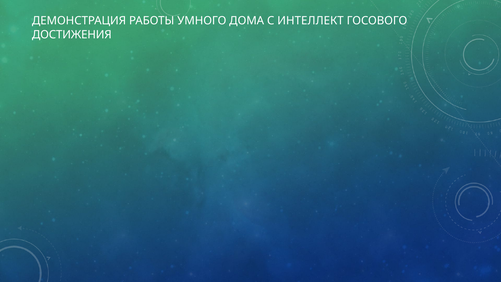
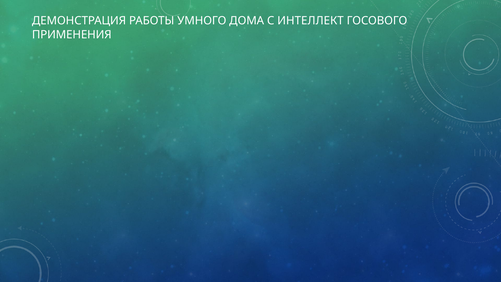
ДОСТИЖЕНИЯ: ДОСТИЖЕНИЯ -> ПРИМЕНЕНИЯ (72, 35)
